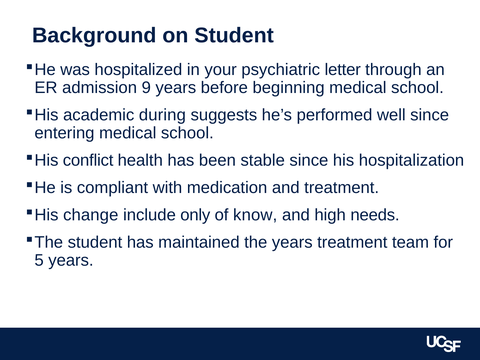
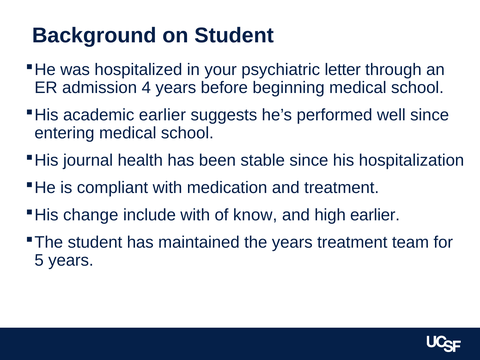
9: 9 -> 4 (146, 88)
academic during: during -> earlier (162, 115)
conflict: conflict -> journal (88, 160)
include only: only -> with (195, 215)
high needs: needs -> earlier (375, 215)
